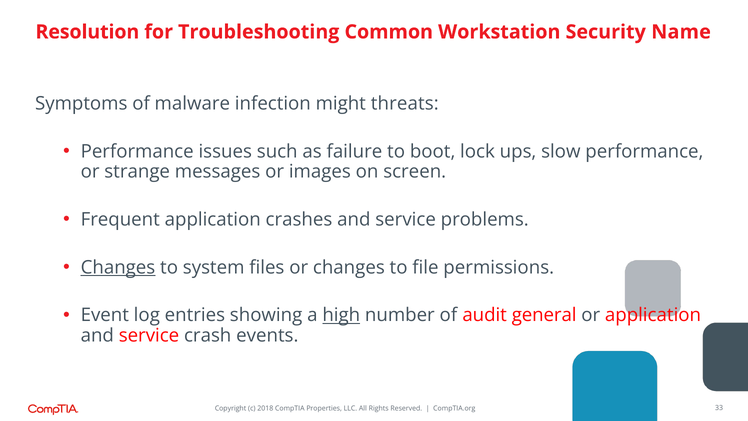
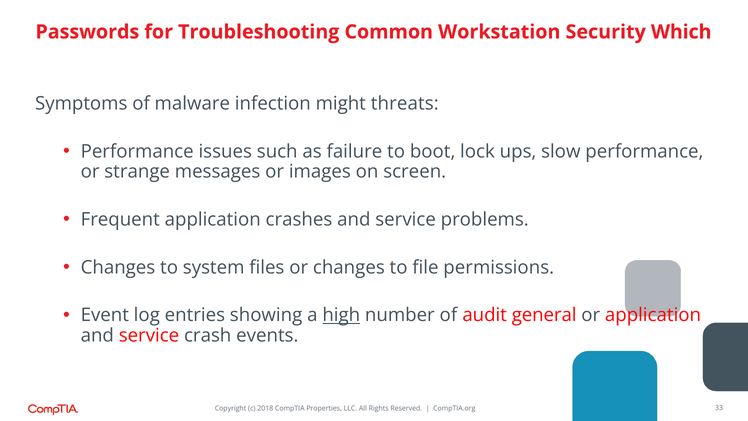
Resolution: Resolution -> Passwords (87, 32)
Name: Name -> Which (681, 32)
Changes underline: present -> none (118, 267)
